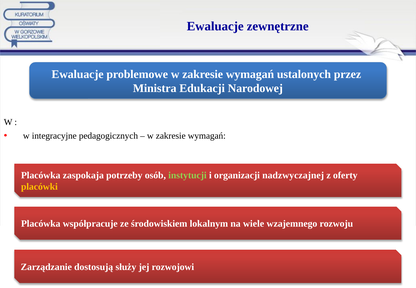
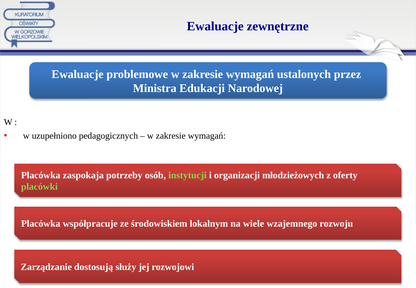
integracyjne: integracyjne -> uzupełniono (54, 136)
nadzwyczajnej: nadzwyczajnej -> młodzieżowych (293, 175)
placówki colour: yellow -> light green (39, 187)
